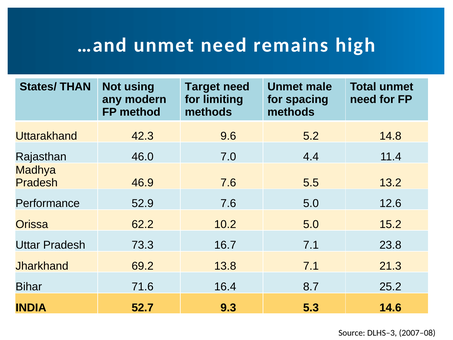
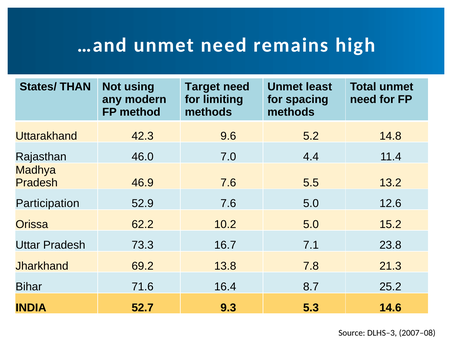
male: male -> least (319, 87)
Performance: Performance -> Participation (48, 203)
13.8 7.1: 7.1 -> 7.8 (311, 266)
